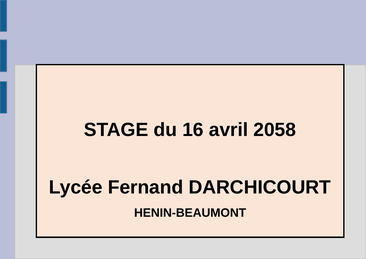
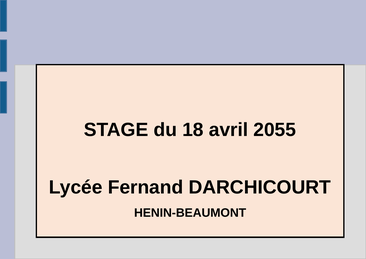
16: 16 -> 18 (193, 130)
2058: 2058 -> 2055 (275, 130)
